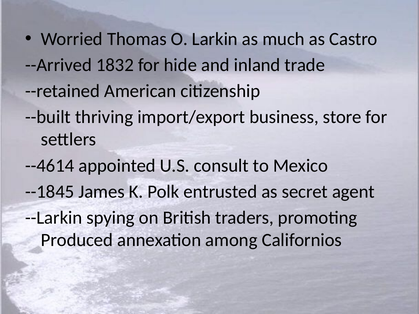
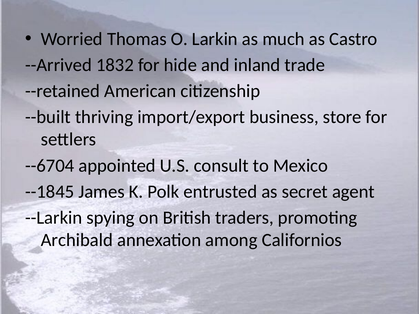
--4614: --4614 -> --6704 (50, 166)
Produced: Produced -> Archibald (77, 240)
